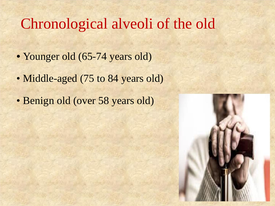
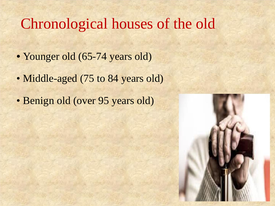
alveoli: alveoli -> houses (132, 24)
58: 58 -> 95 (104, 101)
